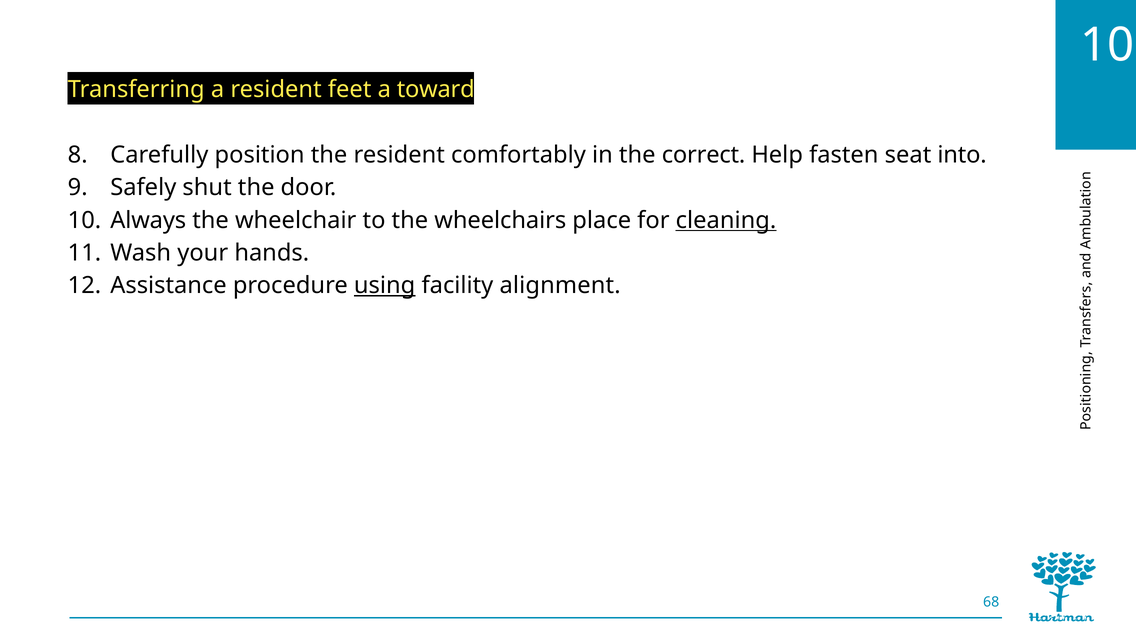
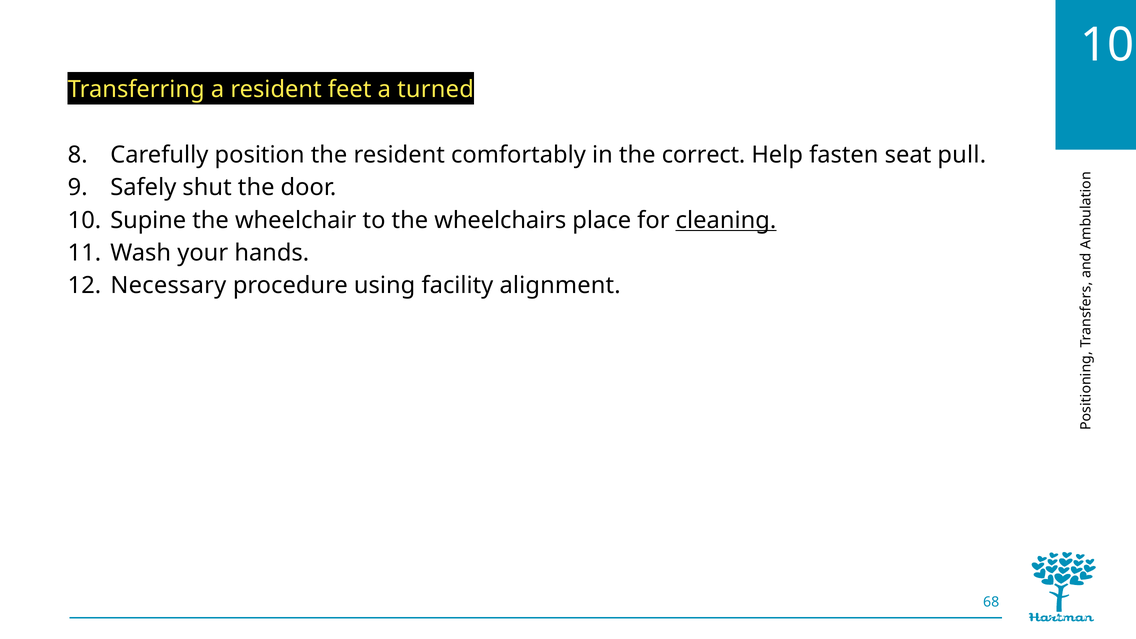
toward: toward -> turned (436, 90)
into: into -> pull (962, 155)
Always: Always -> Supine (148, 220)
Assistance: Assistance -> Necessary (168, 286)
using underline: present -> none (385, 286)
